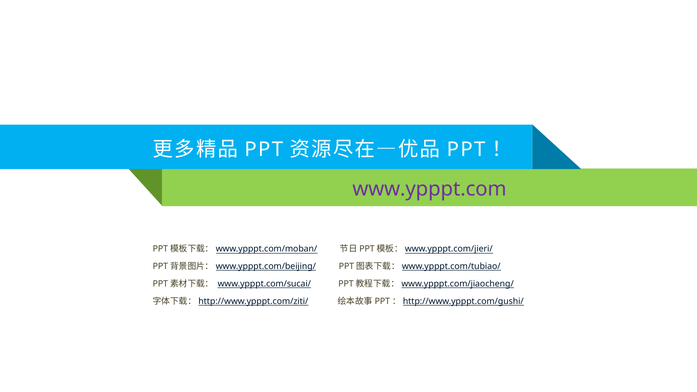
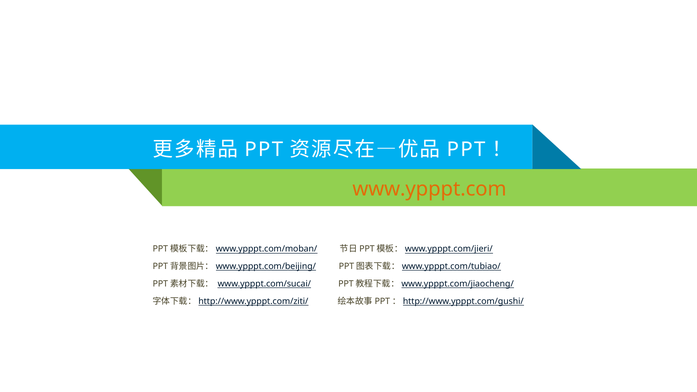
www.ypppt.com colour: purple -> orange (429, 189)
